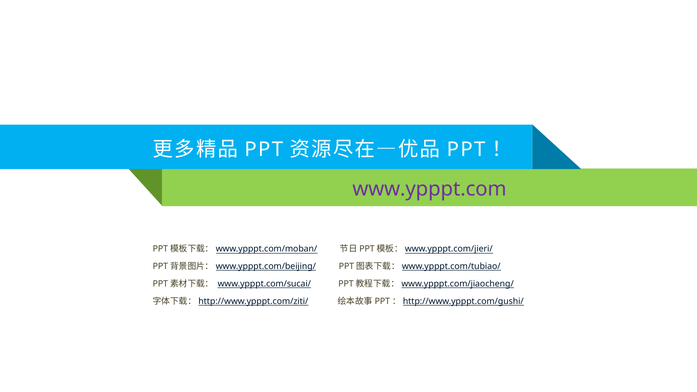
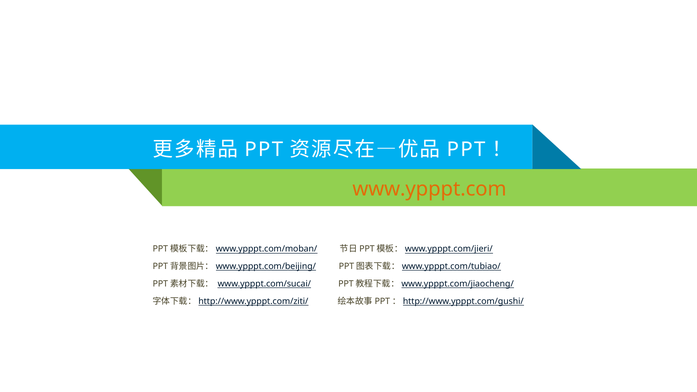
www.ypppt.com colour: purple -> orange (429, 189)
